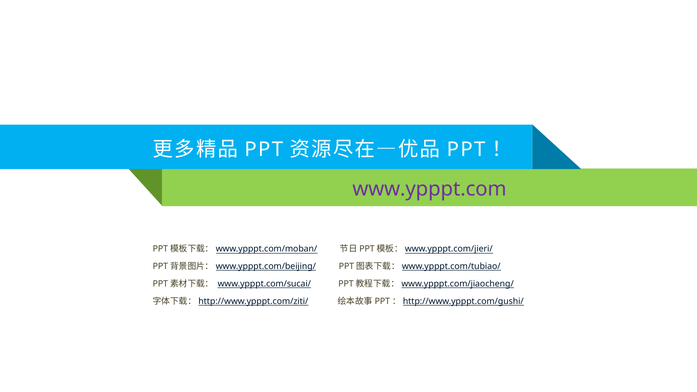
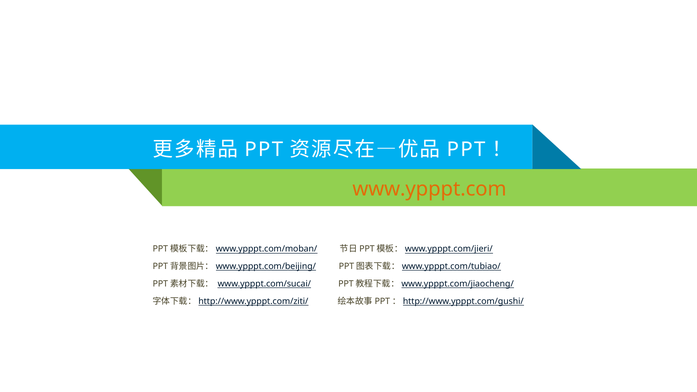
www.ypppt.com colour: purple -> orange (429, 189)
